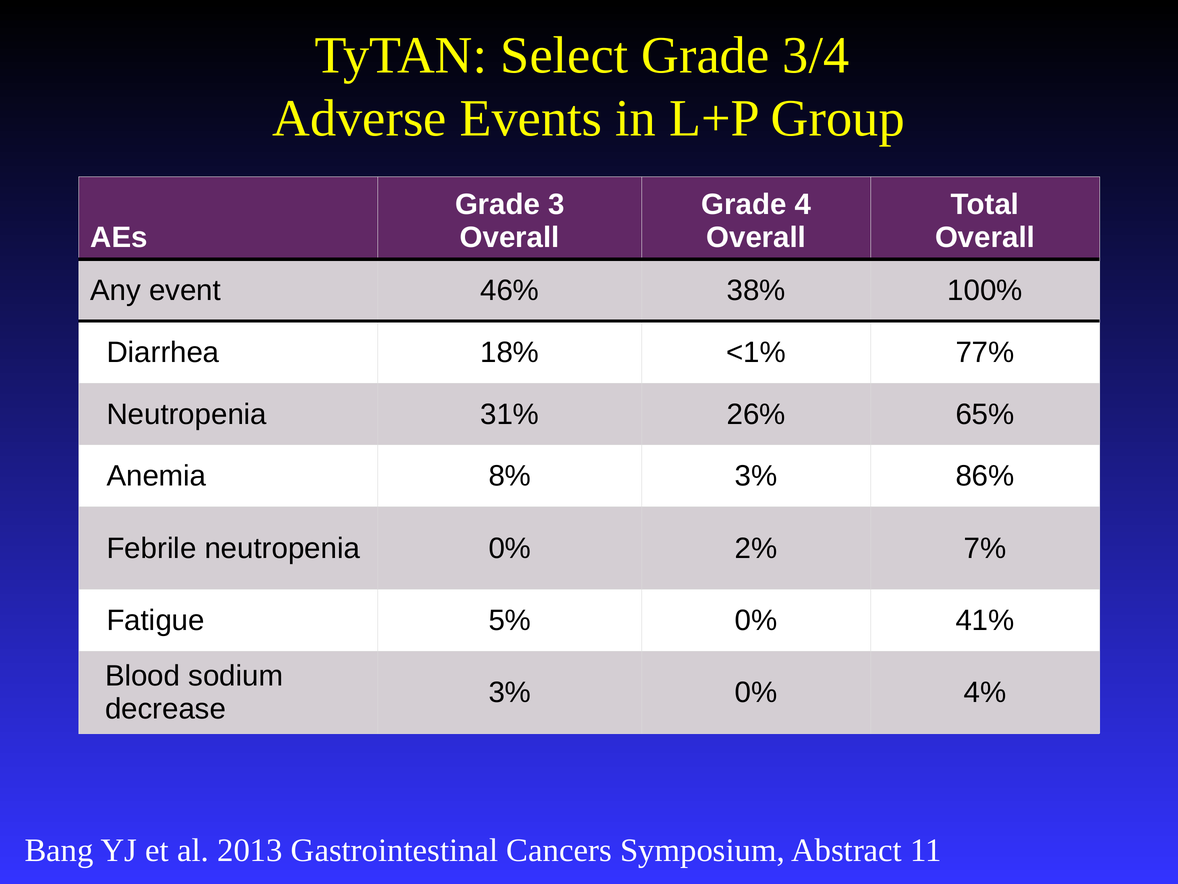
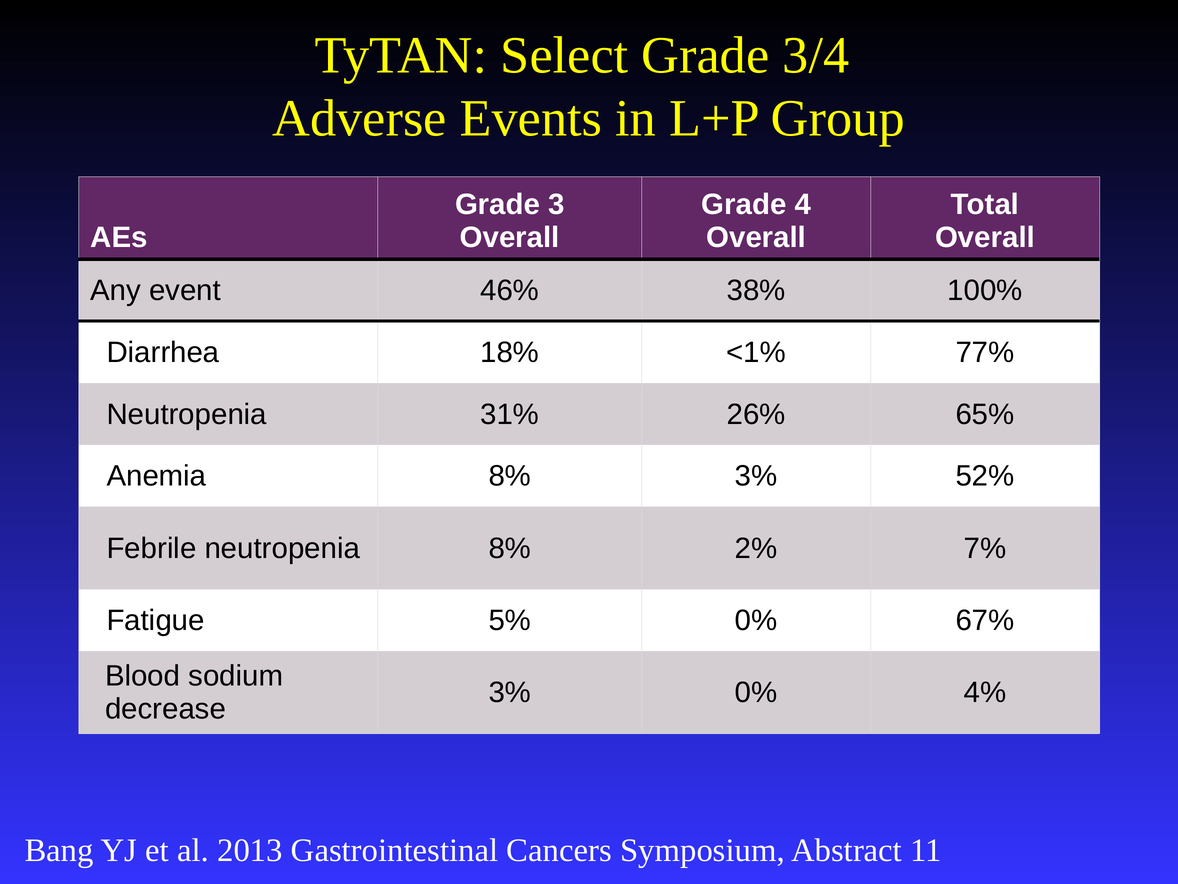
86%: 86% -> 52% (985, 476)
neutropenia 0%: 0% -> 8% (510, 548)
41%: 41% -> 67% (985, 620)
